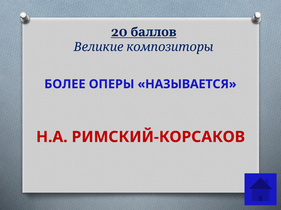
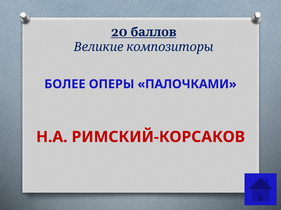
НАЗЫВАЕТСЯ: НАЗЫВАЕТСЯ -> ПАЛОЧКАМИ (187, 84)
